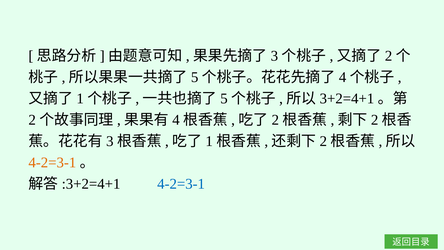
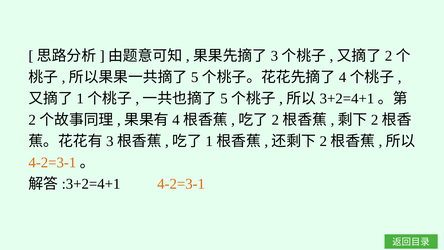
4-2=3-1 colour: blue -> orange (181, 184)
